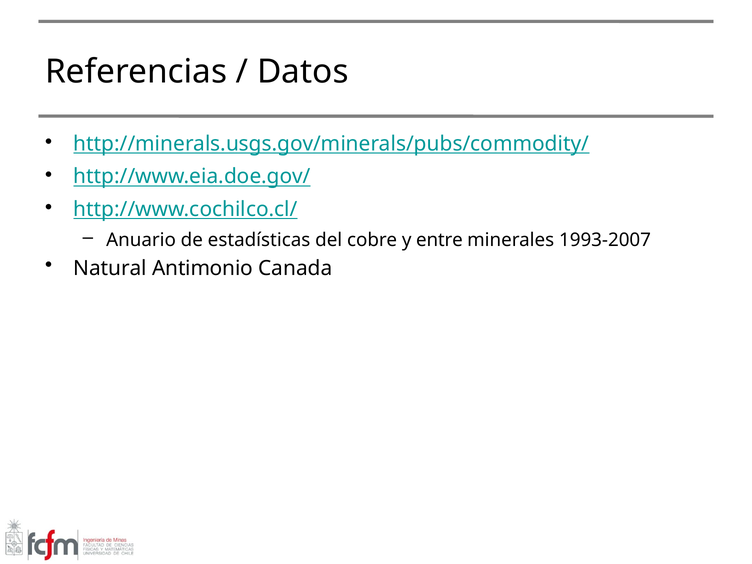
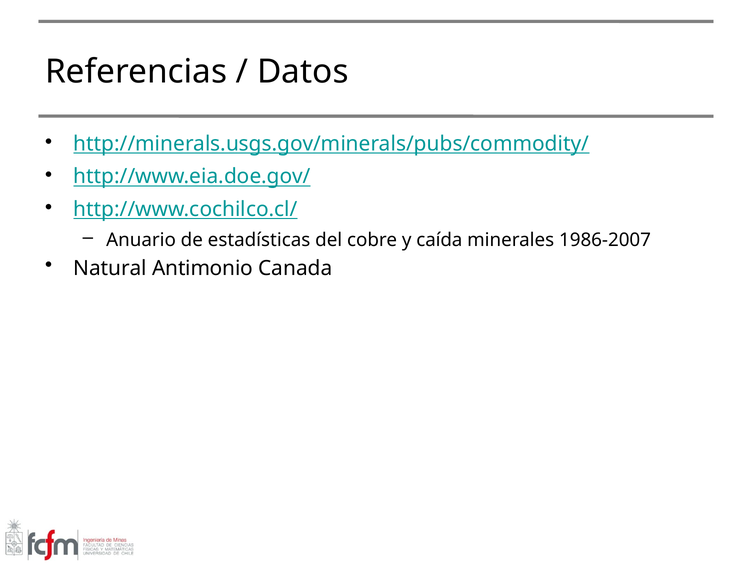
entre: entre -> caída (439, 240)
1993-2007: 1993-2007 -> 1986-2007 (605, 240)
